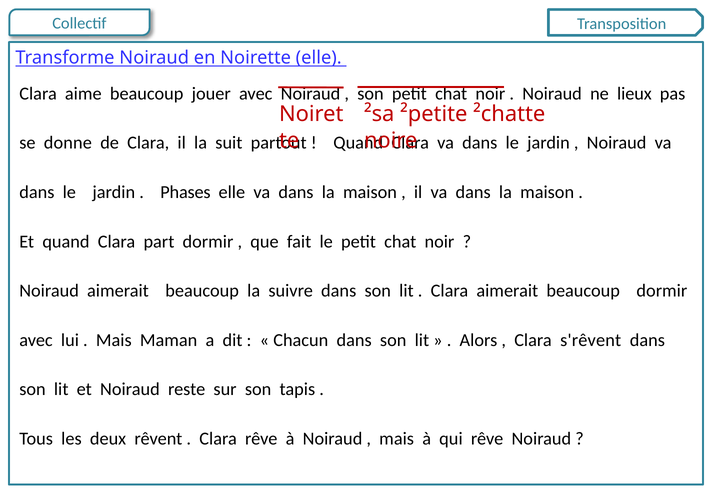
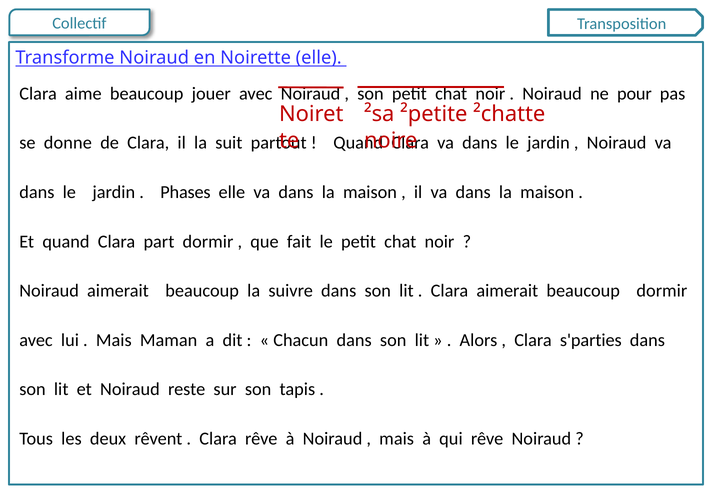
lieux: lieux -> pour (634, 94)
s'rêvent: s'rêvent -> s'parties (591, 340)
